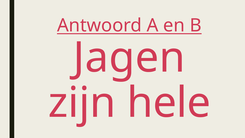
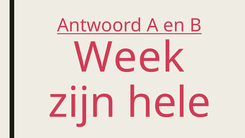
Jagen: Jagen -> Week (129, 58)
